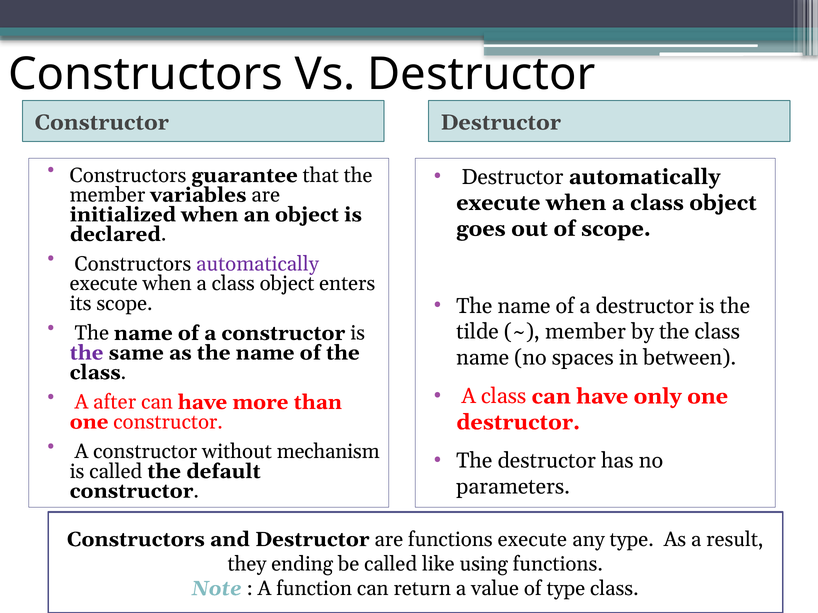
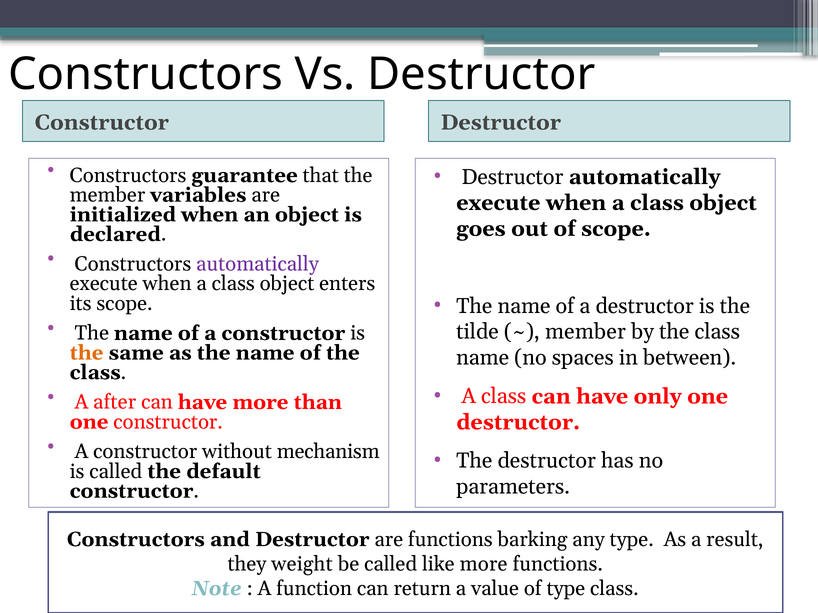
the colour: purple -> orange (87, 353)
functions execute: execute -> barking (532, 540)
ending: ending -> weight (302, 564)
like using: using -> more (484, 564)
